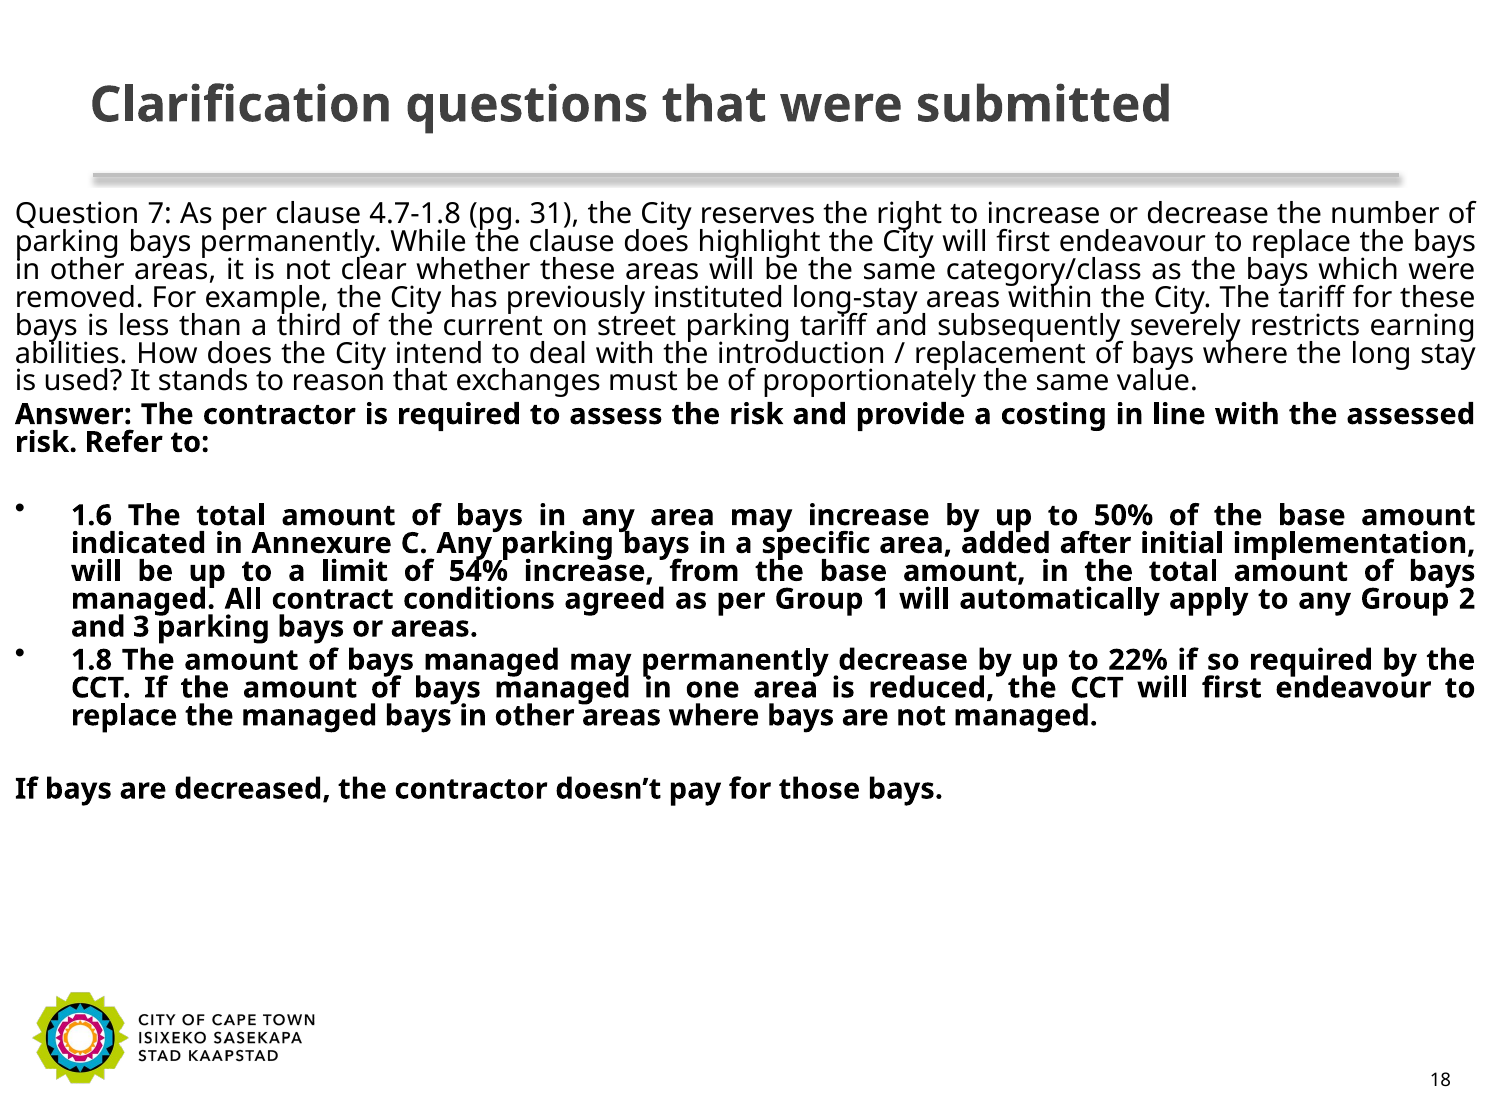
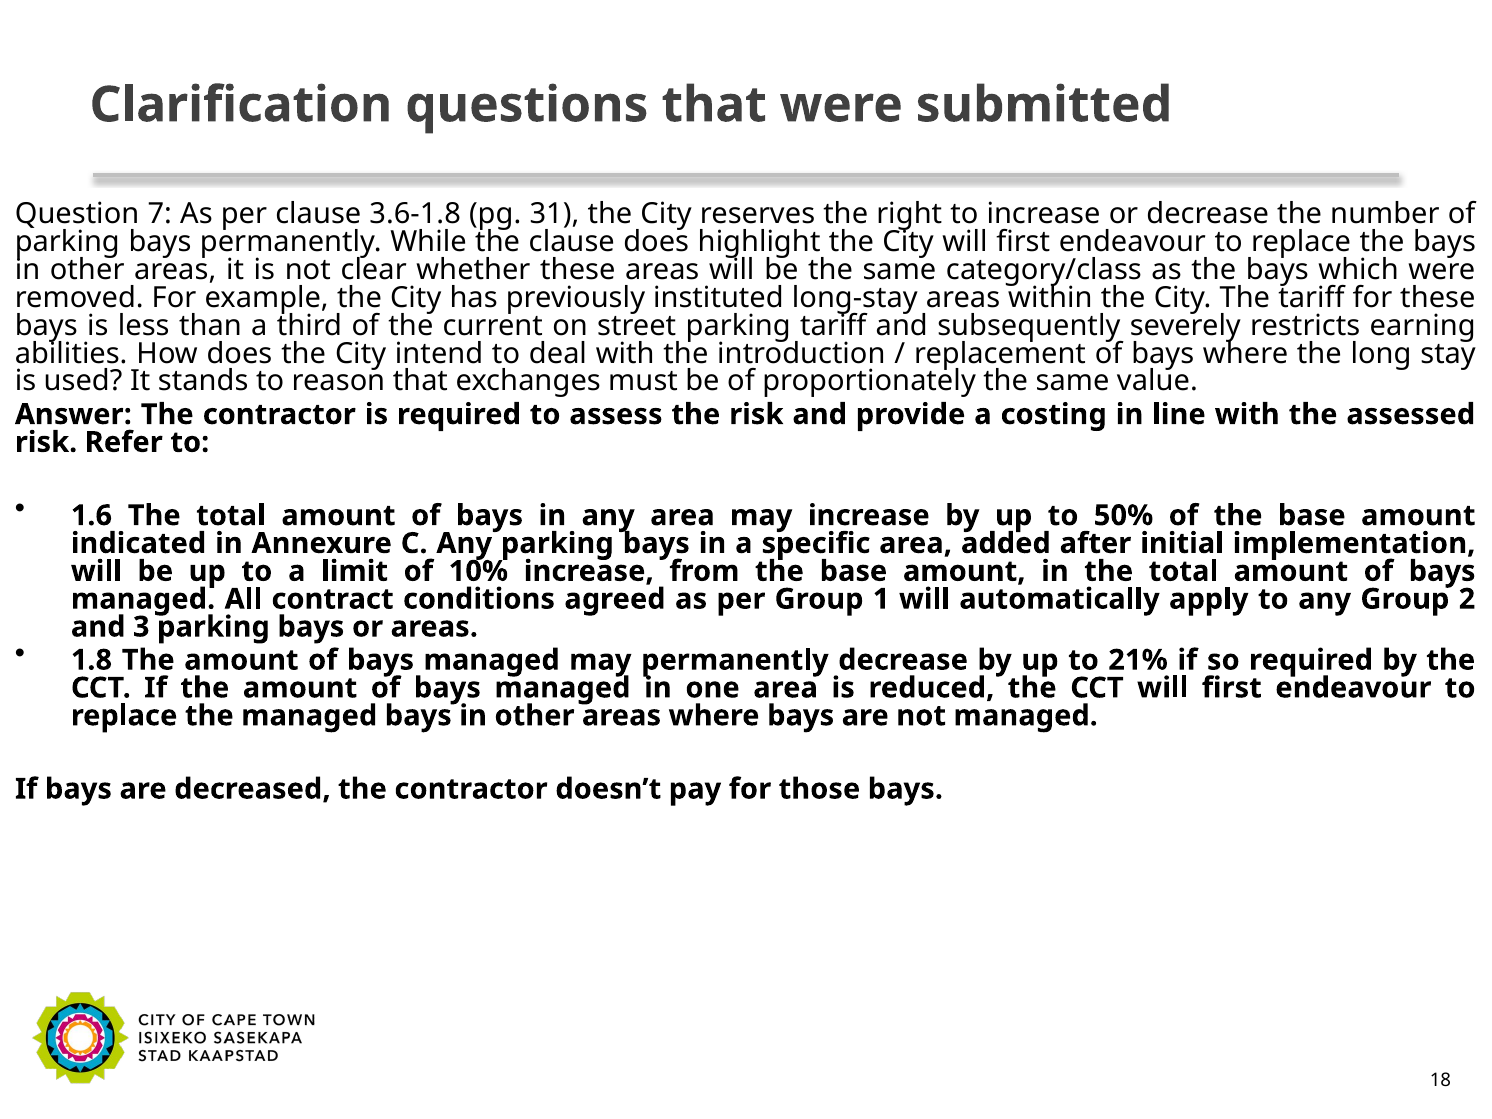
4.7-1.8: 4.7-1.8 -> 3.6-1.8 (415, 214)
54%: 54% -> 10% (478, 571)
22%: 22% -> 21% (1138, 660)
